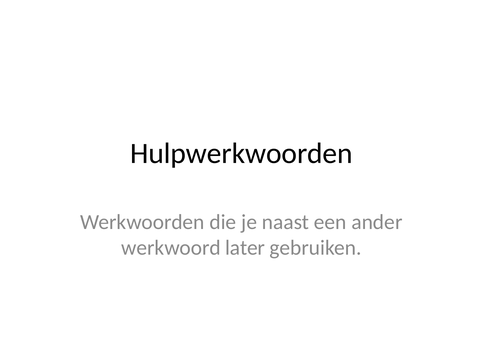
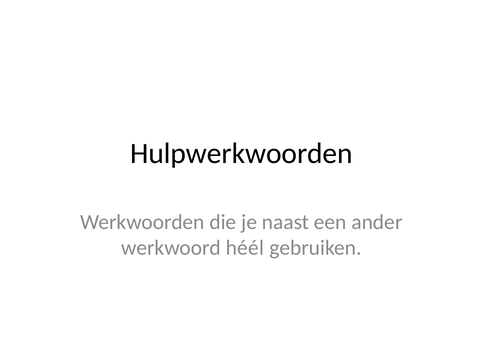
later: later -> héél (245, 248)
